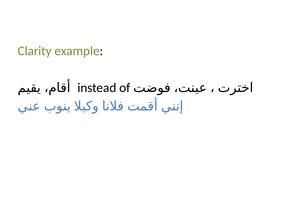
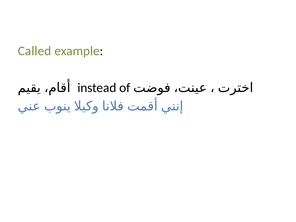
Clarity: Clarity -> Called (35, 51)
